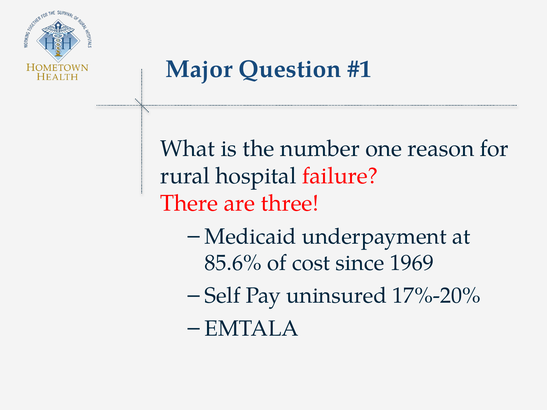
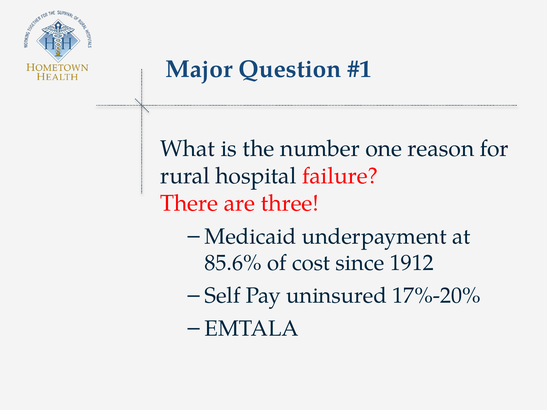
1969: 1969 -> 1912 (412, 263)
